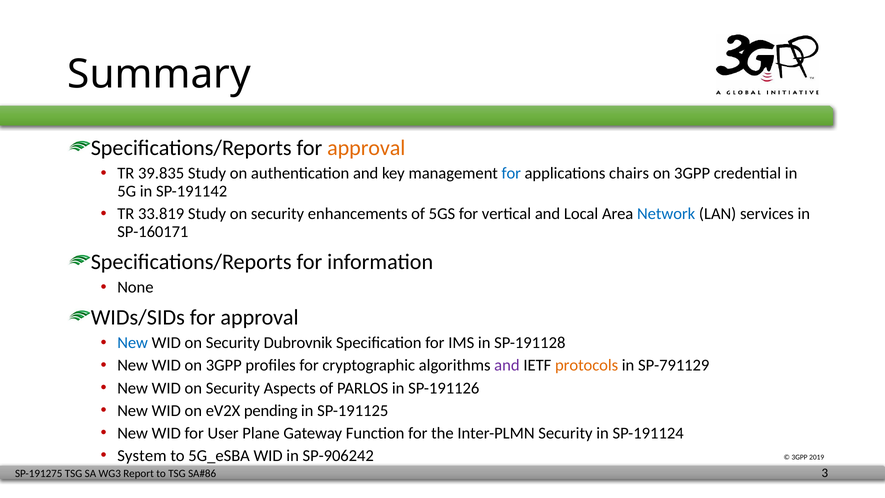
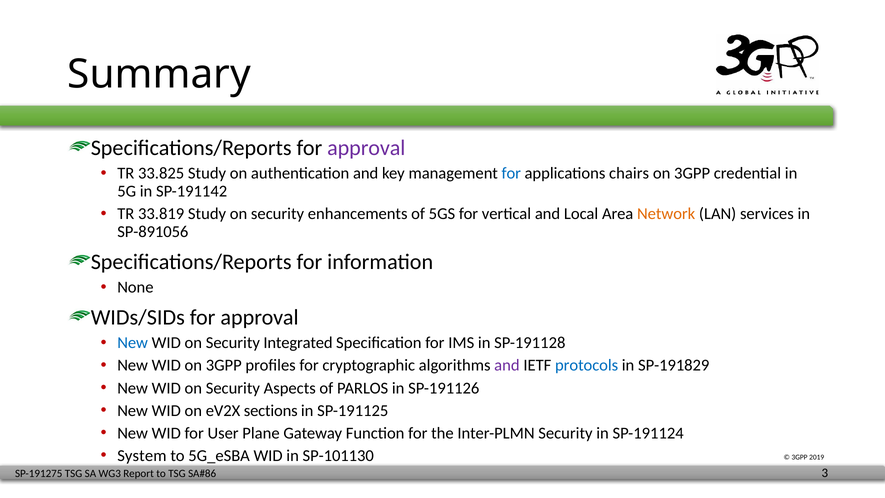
approval colour: orange -> purple (366, 148)
39.835: 39.835 -> 33.825 (161, 173)
Network colour: blue -> orange (666, 214)
SP-160171: SP-160171 -> SP-891056 (153, 232)
Dubrovnik: Dubrovnik -> Integrated (298, 343)
protocols colour: orange -> blue (587, 365)
SP-791129: SP-791129 -> SP-191829 (674, 365)
pending: pending -> sections (271, 410)
SP-906242: SP-906242 -> SP-101130 (338, 455)
